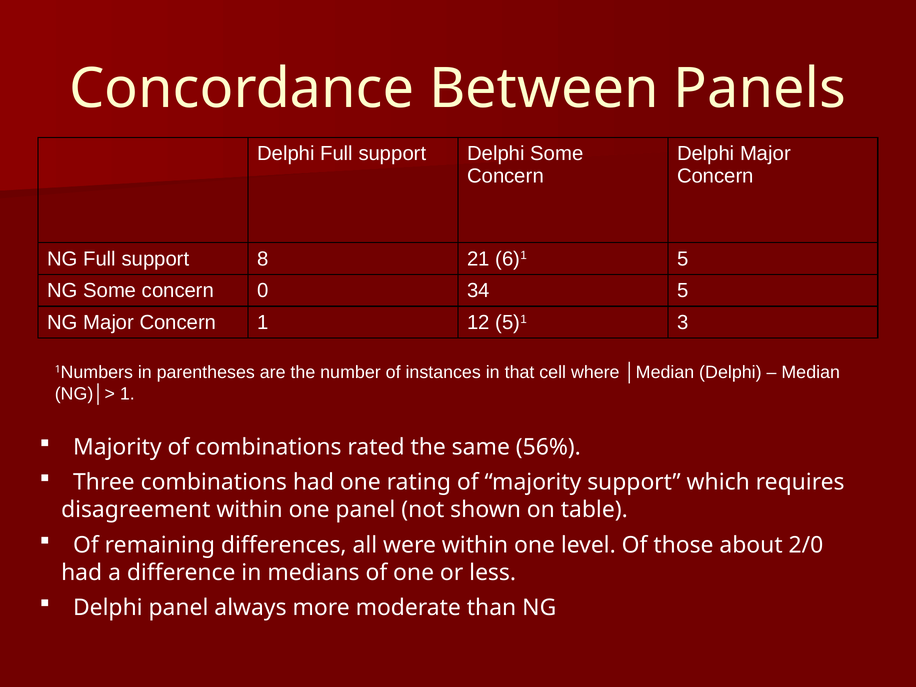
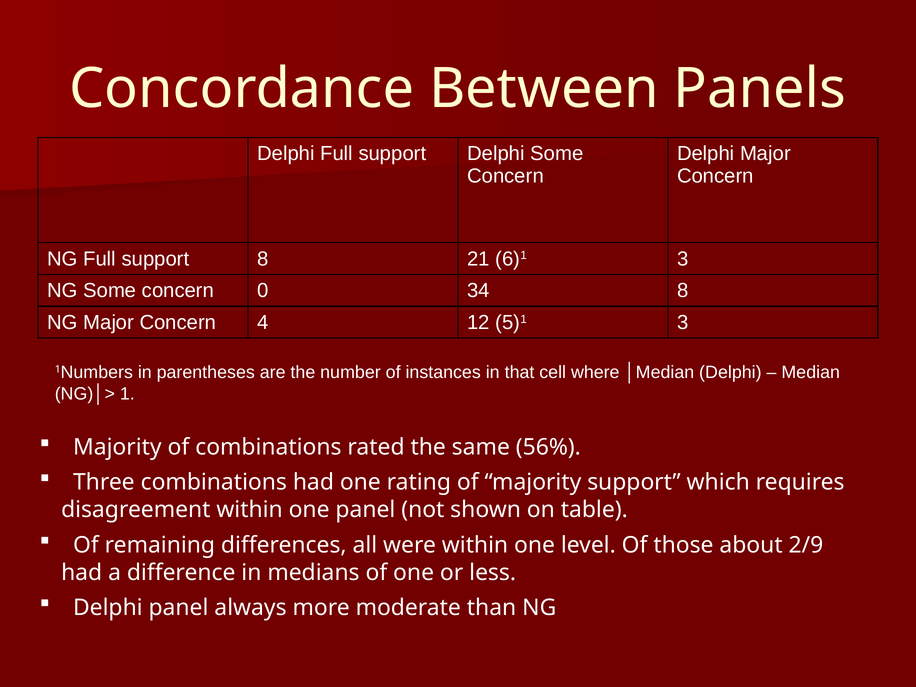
6)1 5: 5 -> 3 (683, 259)
34 5: 5 -> 8 (683, 291)
Concern 1: 1 -> 4 (263, 322)
2/0: 2/0 -> 2/9 (806, 545)
